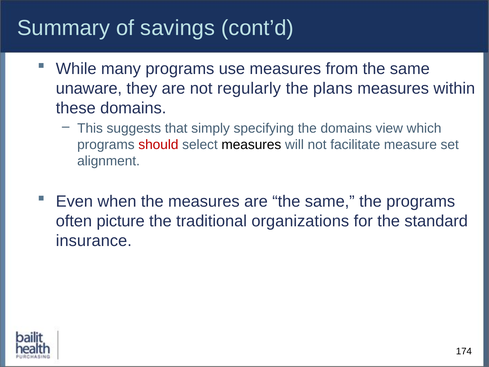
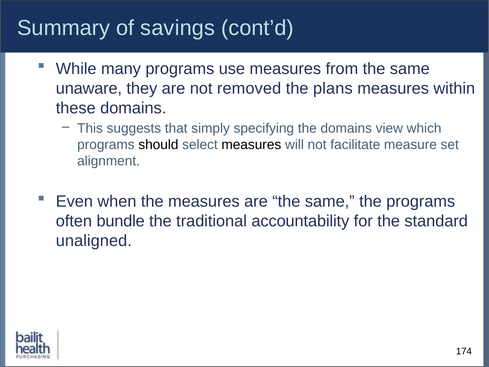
regularly: regularly -> removed (249, 88)
should colour: red -> black (158, 145)
picture: picture -> bundle (121, 221)
organizations: organizations -> accountability (300, 221)
insurance: insurance -> unaligned (94, 240)
